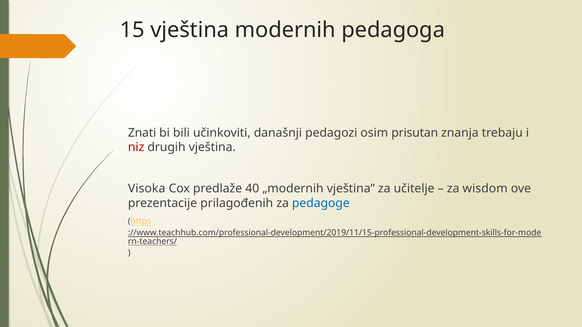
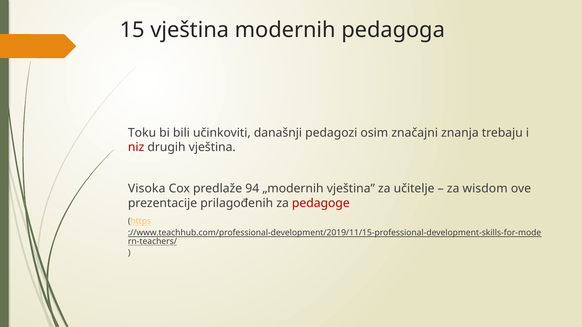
Znati: Znati -> Toku (142, 133)
prisutan: prisutan -> značajni (415, 133)
40: 40 -> 94 (252, 189)
pedagoge colour: blue -> red (321, 203)
